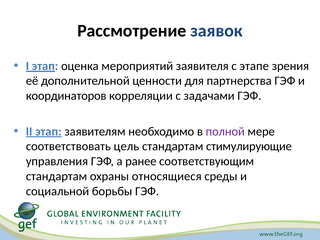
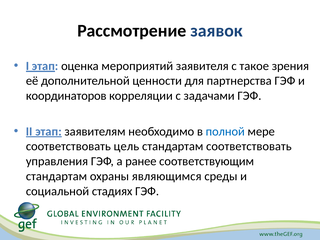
этапе: этапе -> такое (254, 66)
полной colour: purple -> blue (225, 131)
стандартам стимулирующие: стимулирующие -> соответствовать (249, 146)
относящиеся: относящиеся -> являющимся (167, 176)
борьбы: борьбы -> стадиях (112, 191)
